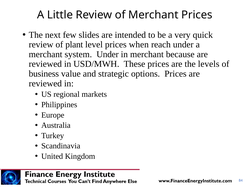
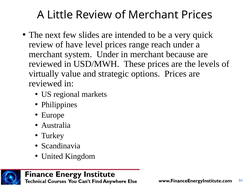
plant: plant -> have (74, 45)
when: when -> range (139, 45)
business: business -> virtually (44, 74)
